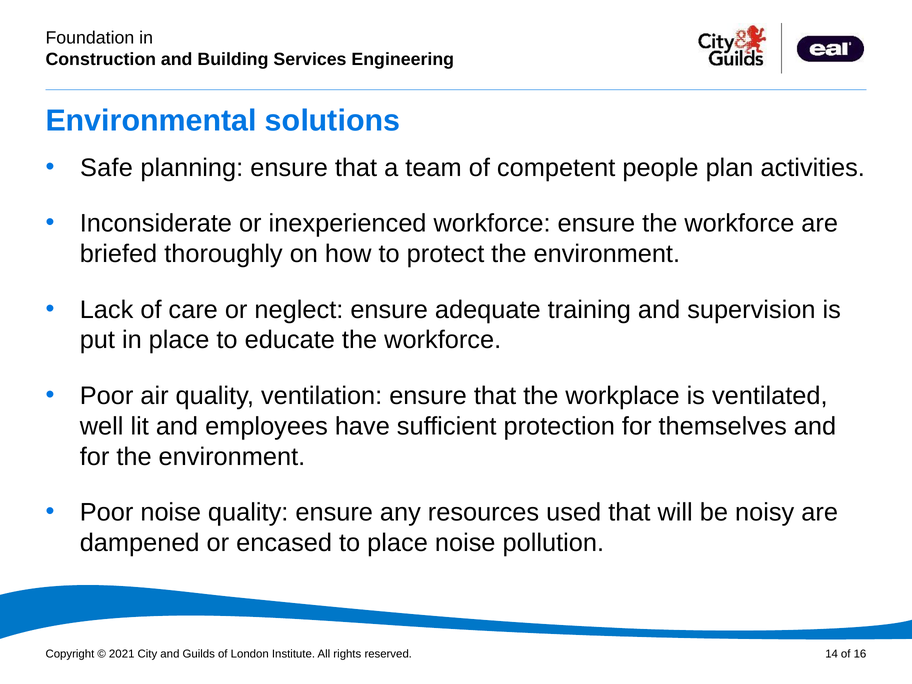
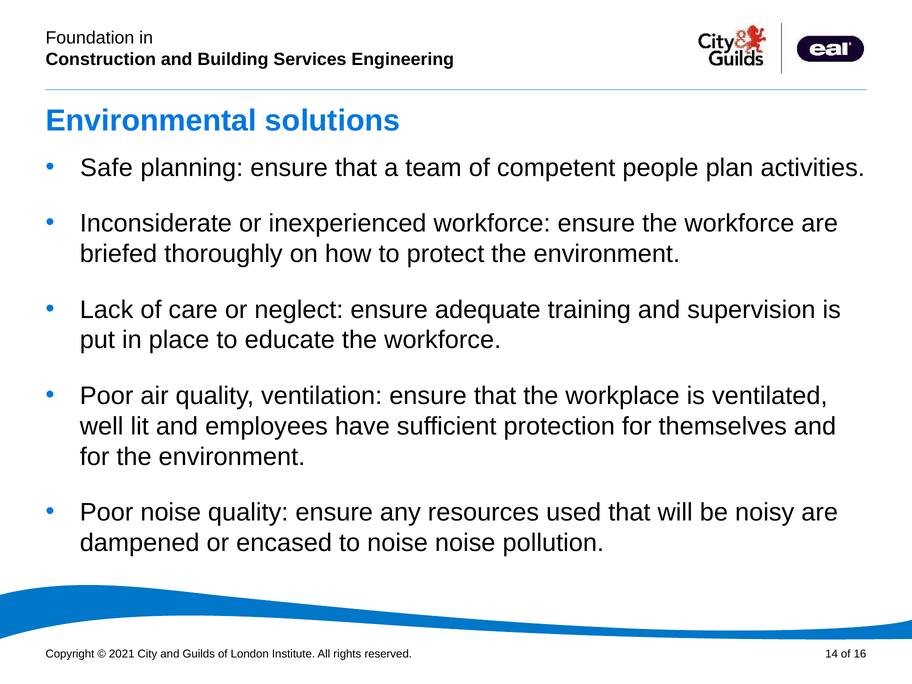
to place: place -> noise (398, 543)
